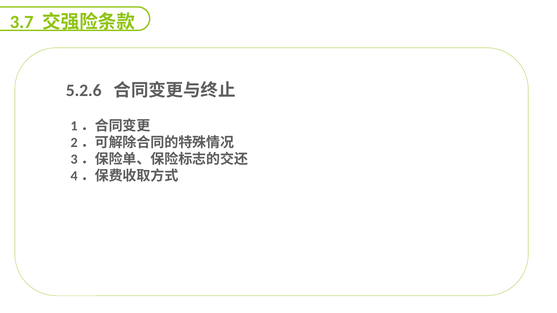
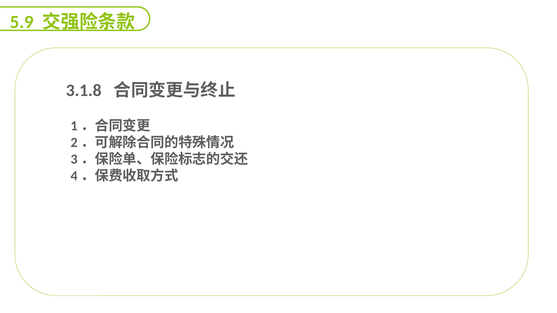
3.7: 3.7 -> 5.9 (22, 22)
5.2.6: 5.2.6 -> 3.1.8 (84, 91)
